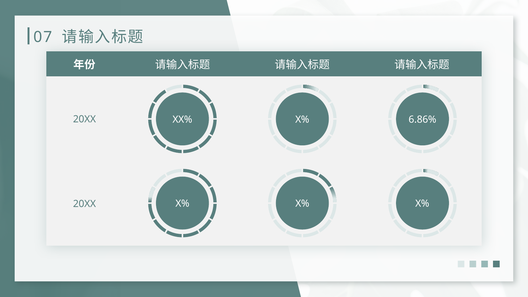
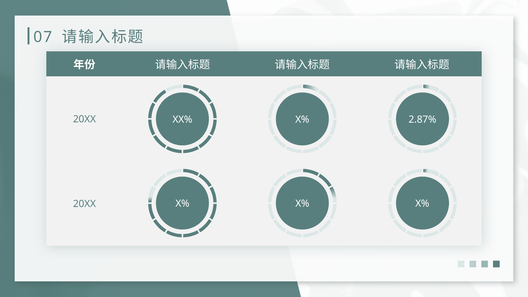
6.86%: 6.86% -> 2.87% (422, 119)
